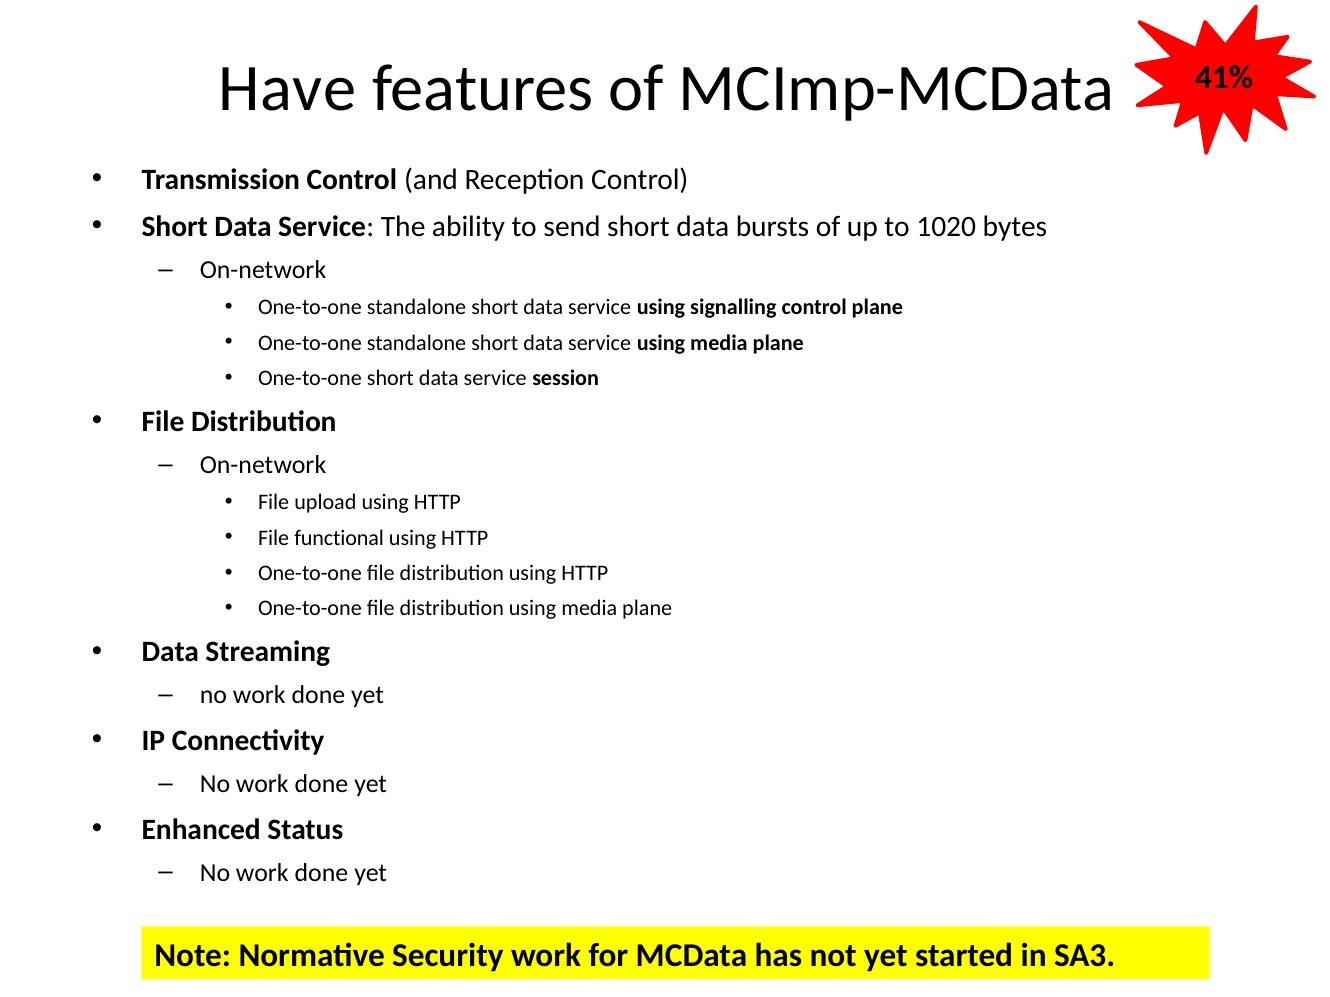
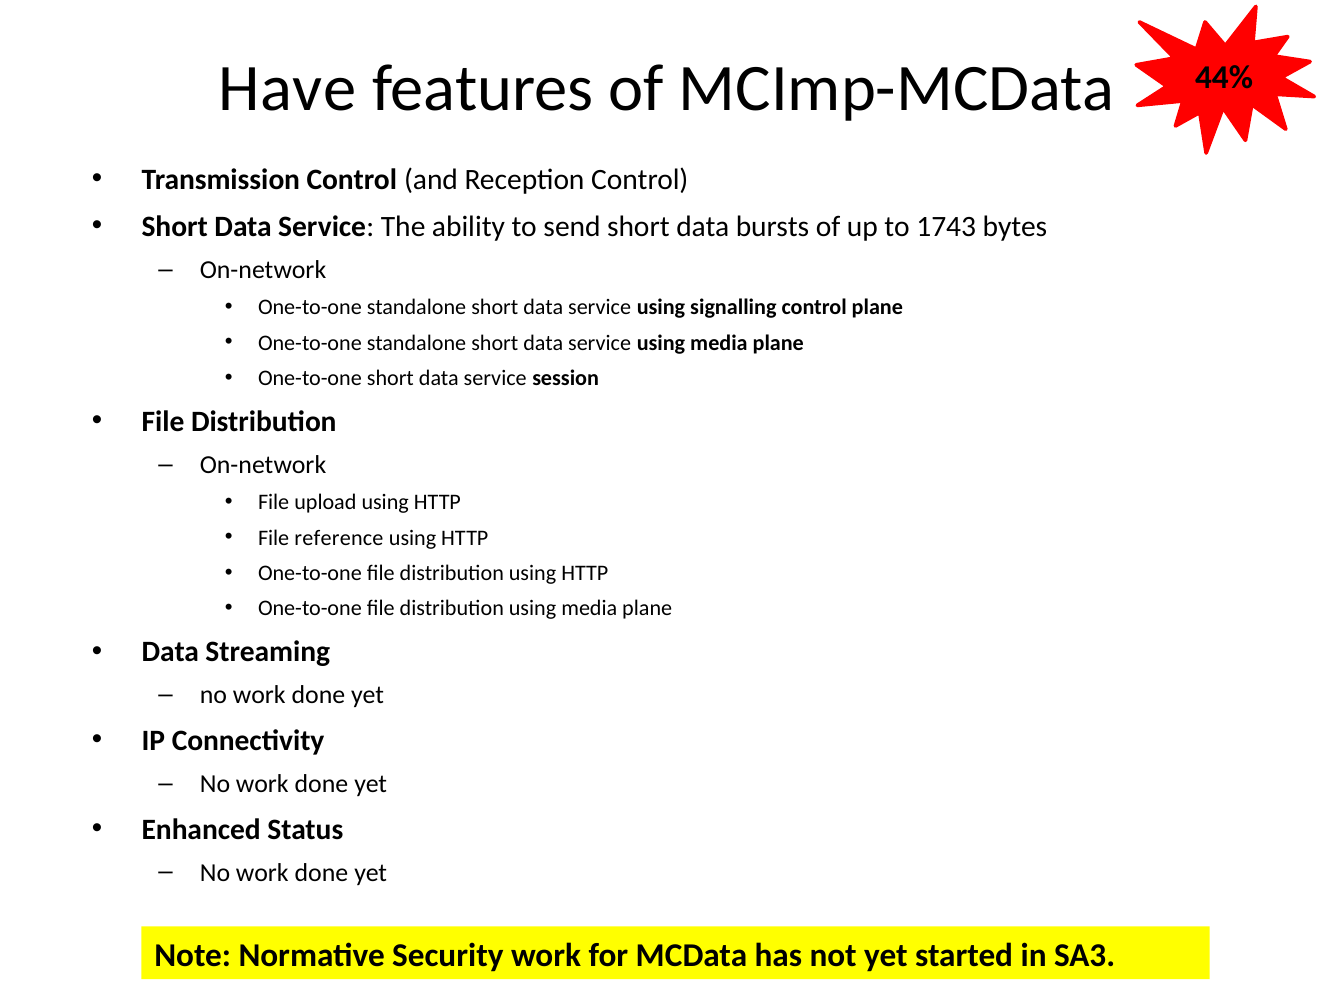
41%: 41% -> 44% (1224, 77)
1020: 1020 -> 1743 (946, 227)
functional: functional -> reference (339, 538)
